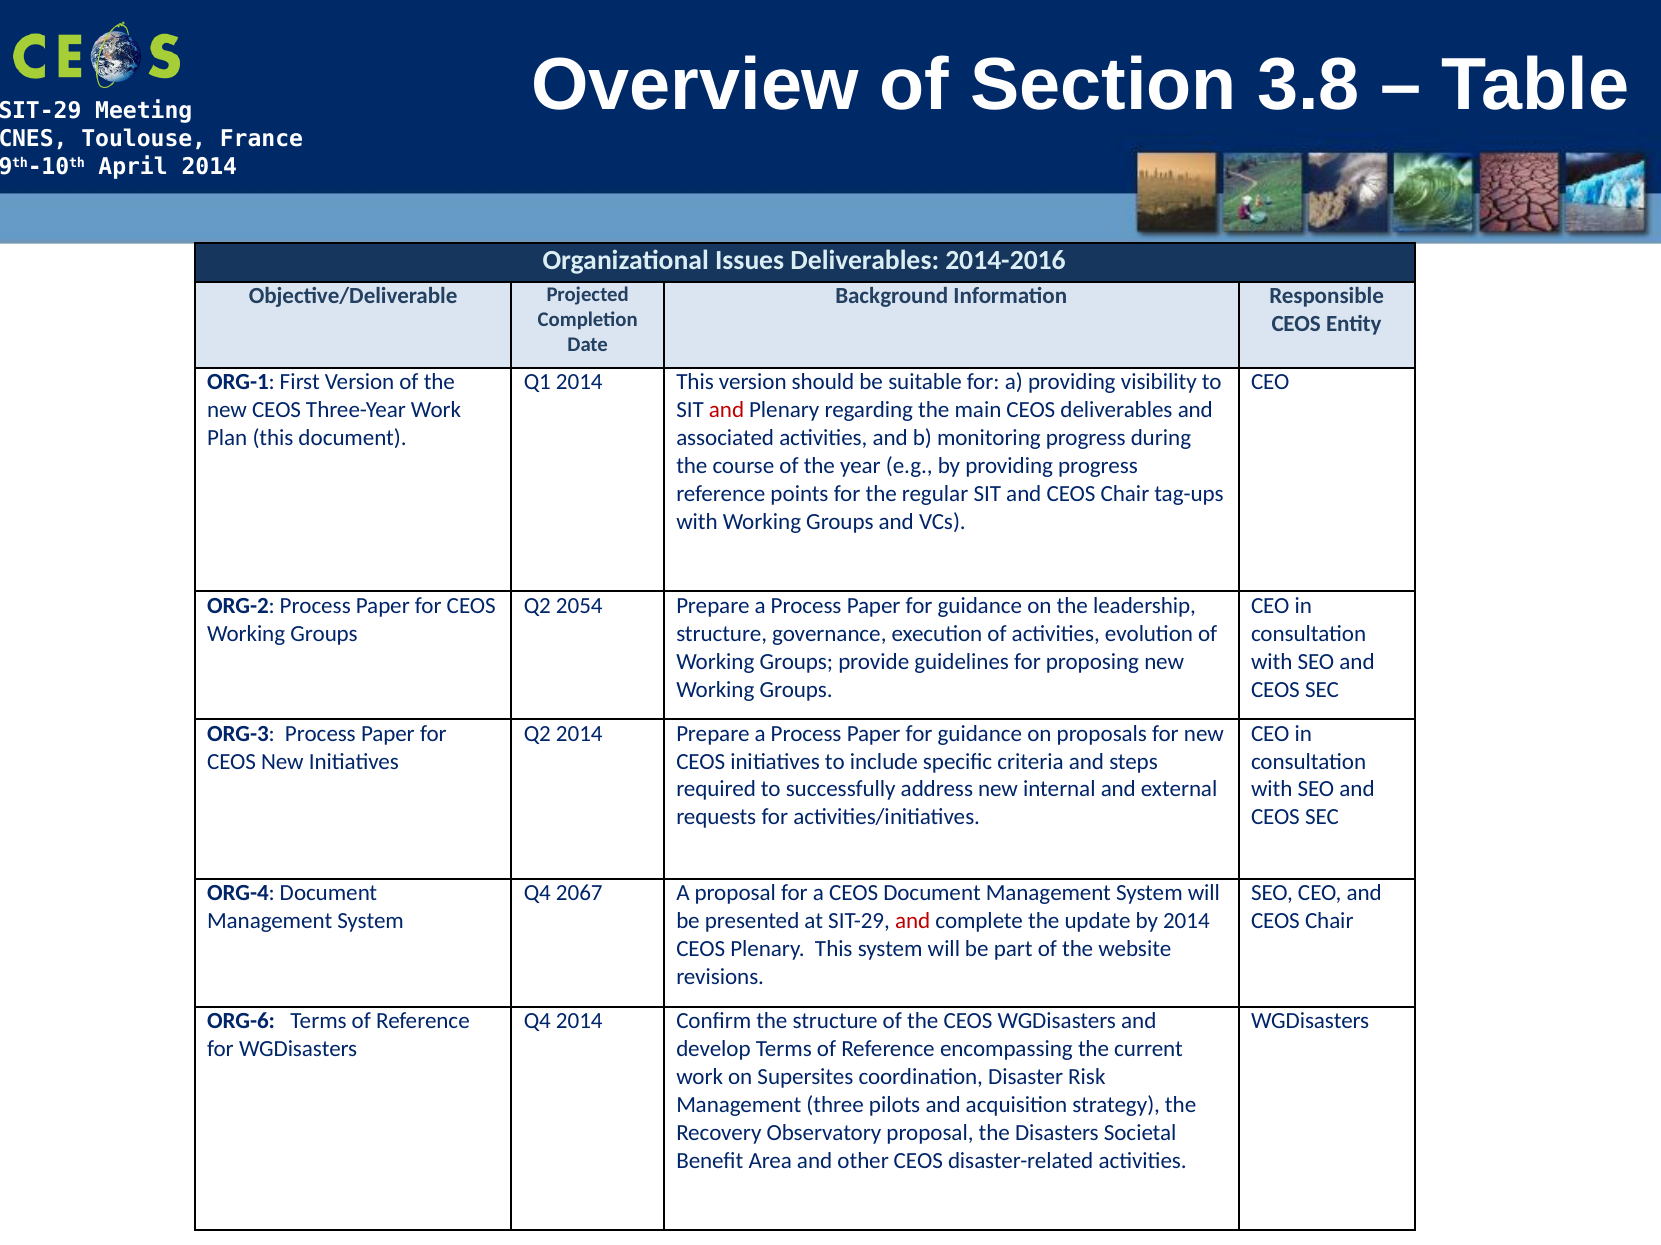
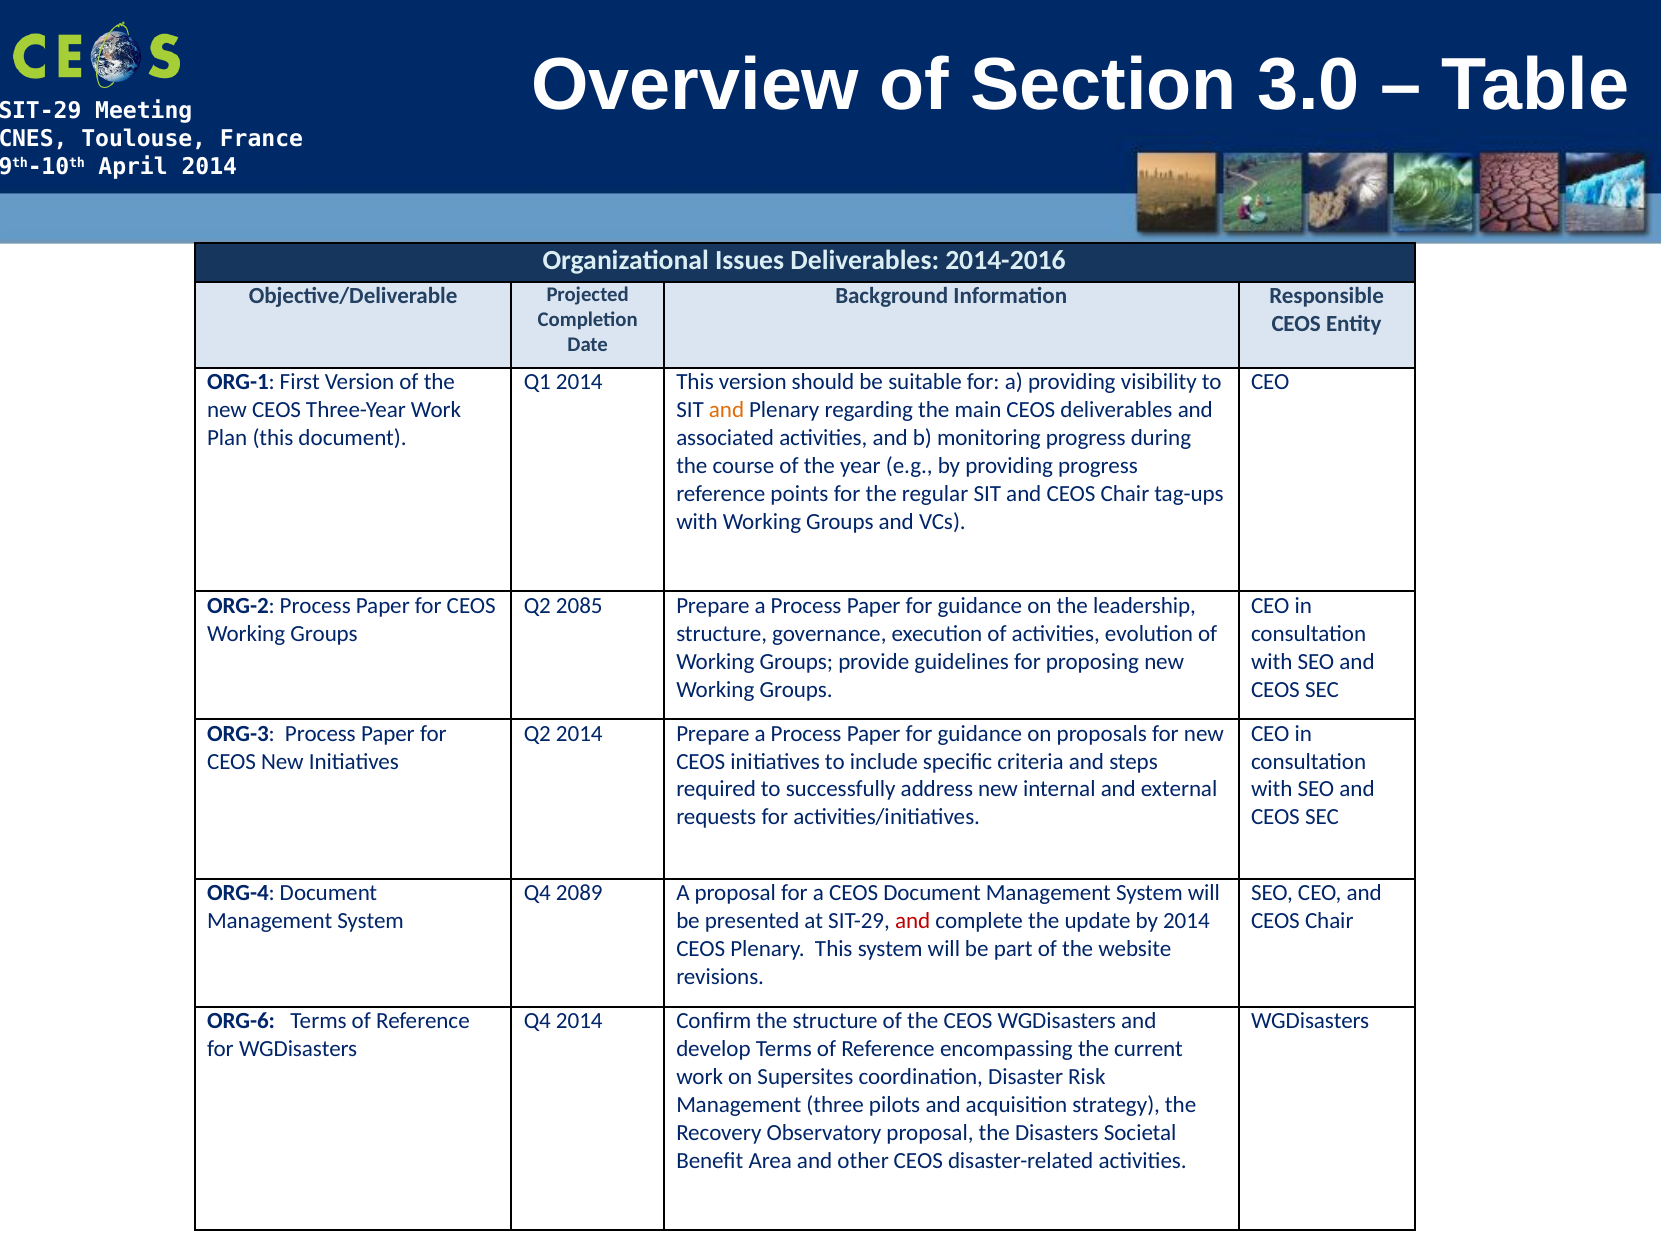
3.8: 3.8 -> 3.0 (1309, 85)
and colour: red -> orange (727, 410)
2054: 2054 -> 2085 (579, 606)
2067: 2067 -> 2089 (579, 894)
